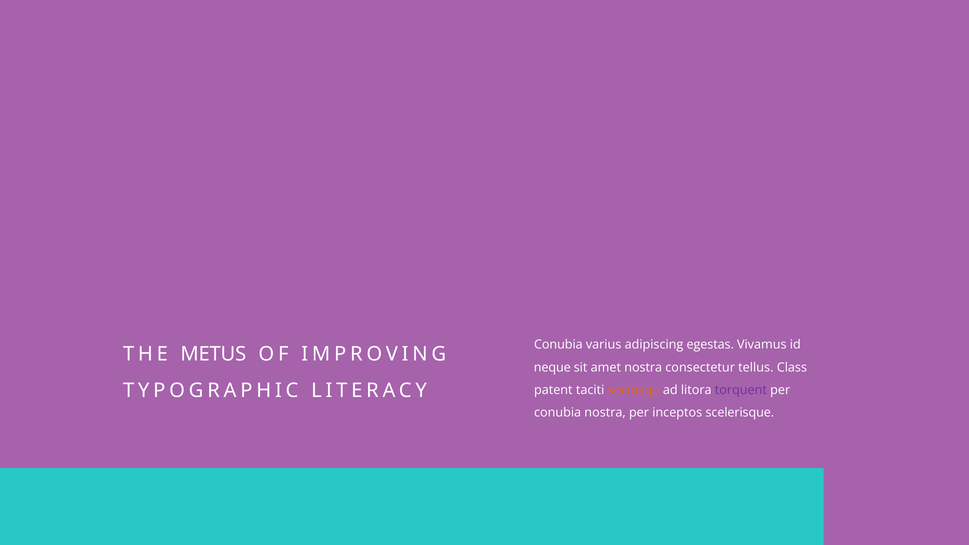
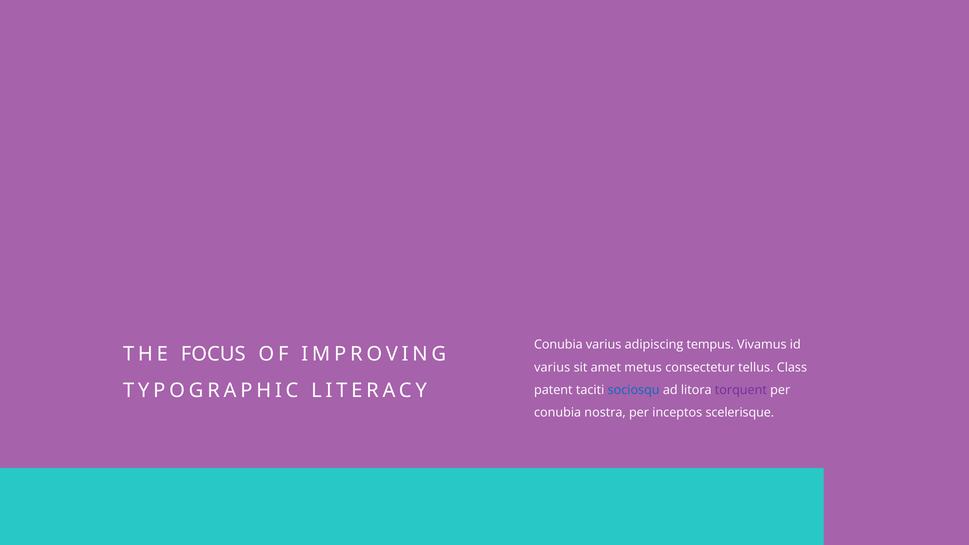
egestas: egestas -> tempus (710, 345)
METUS: METUS -> FOCUS (213, 354)
neque: neque -> varius (552, 367)
amet nostra: nostra -> metus (643, 367)
sociosqu colour: orange -> blue (634, 390)
